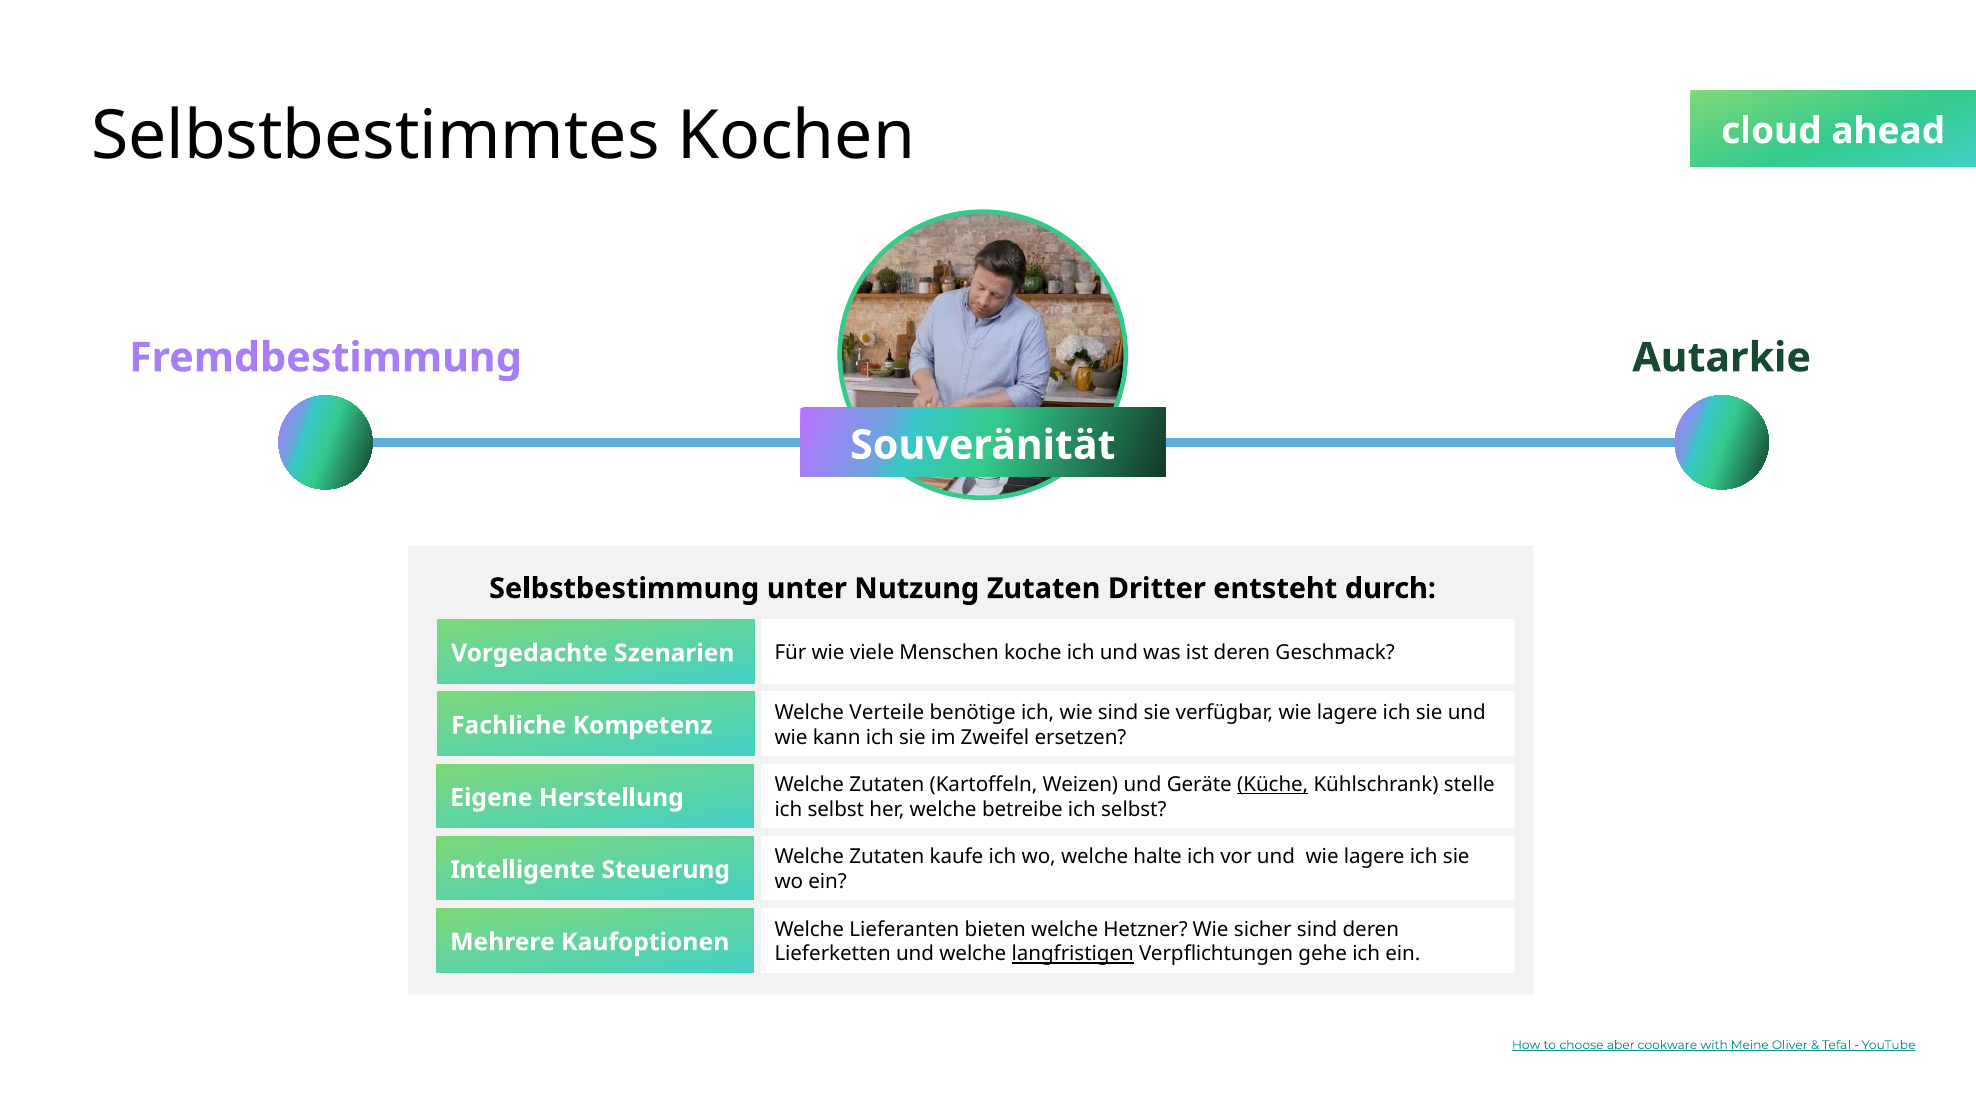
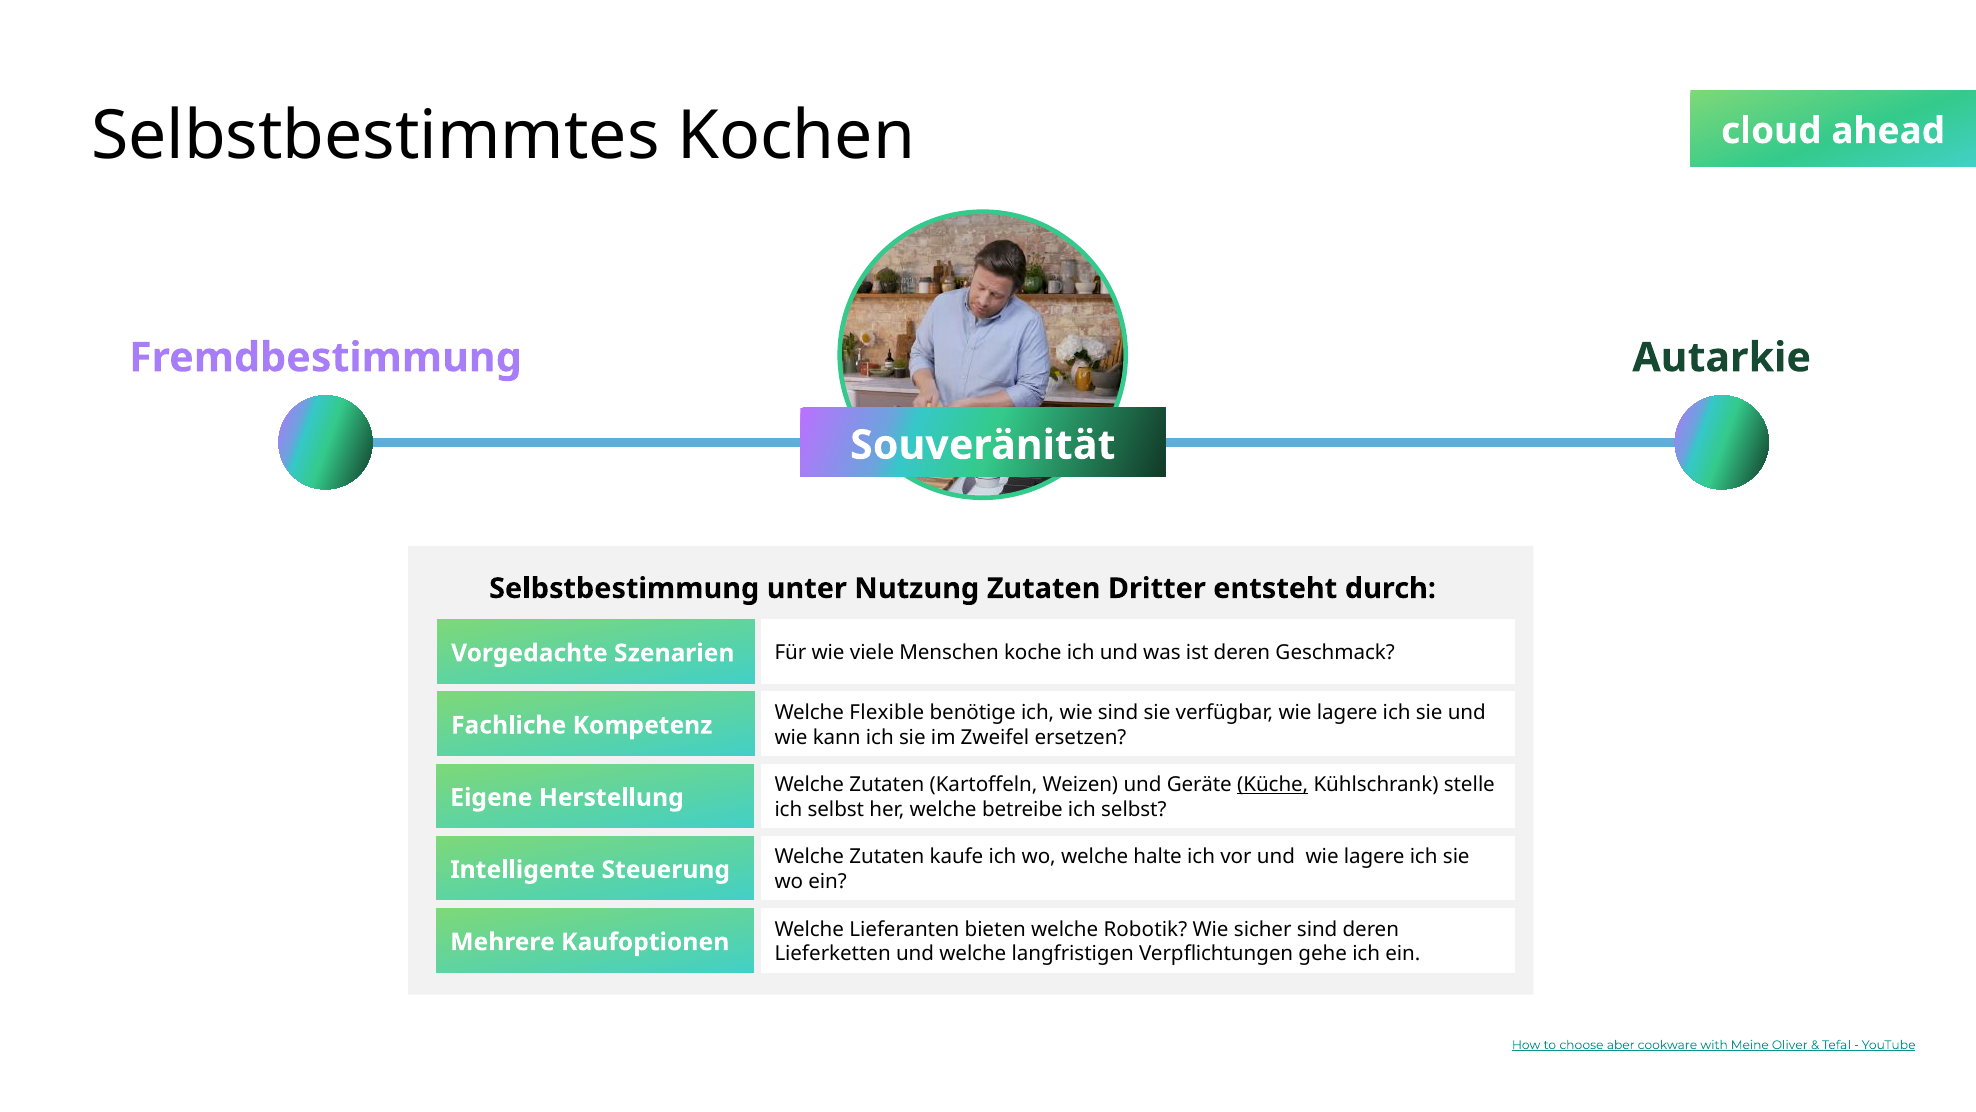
Verteile: Verteile -> Flexible (887, 712)
Hetzner: Hetzner -> Robotik (1145, 929)
langfristigen underline: present -> none (1073, 954)
